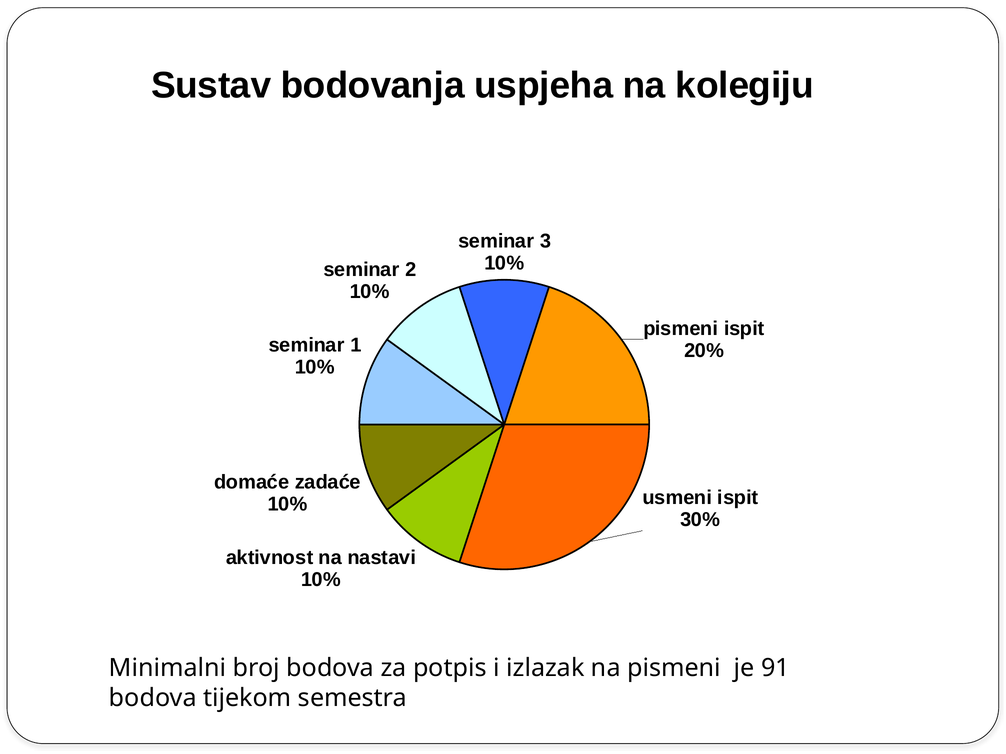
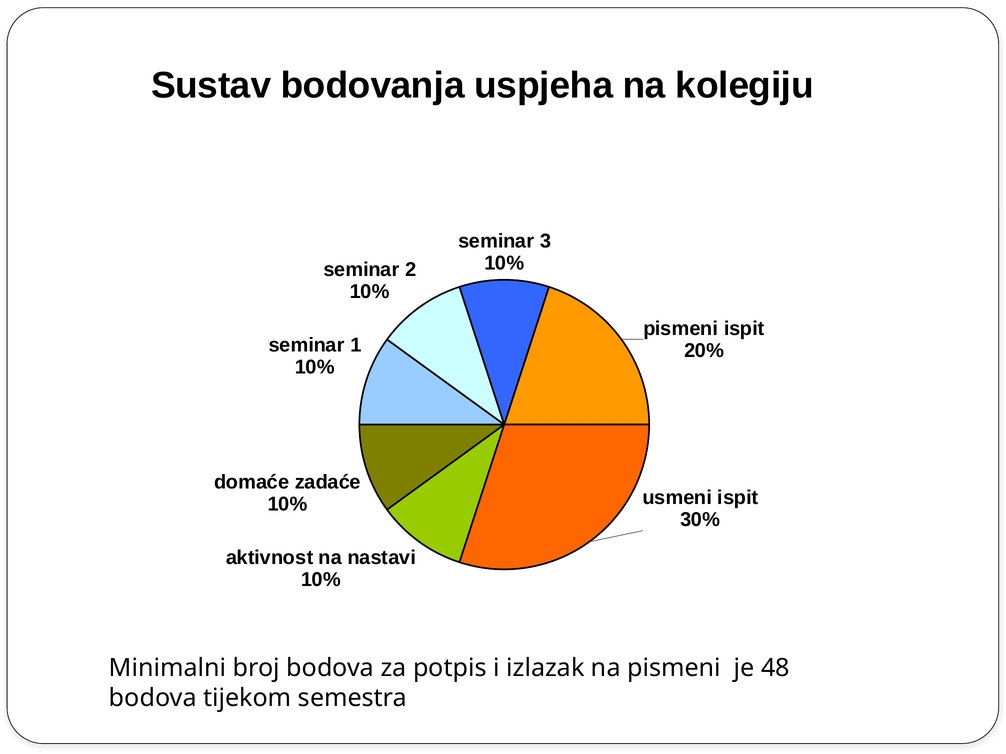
91: 91 -> 48 (775, 668)
